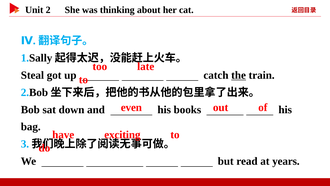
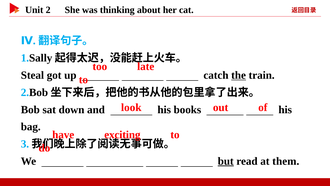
even: even -> look (131, 107)
but underline: none -> present (226, 161)
years: years -> them (286, 161)
